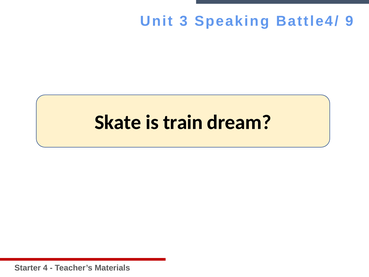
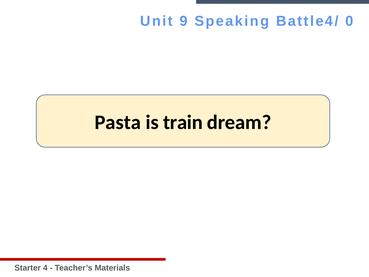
3: 3 -> 9 (184, 21)
9: 9 -> 0 (349, 21)
Skate: Skate -> Pasta (118, 122)
